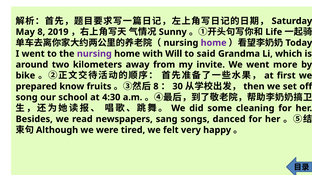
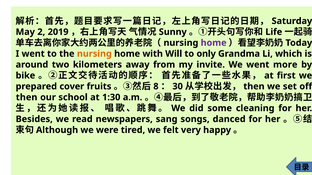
May 8: 8 -> 2 (41, 32)
nursing colour: purple -> orange (94, 54)
said: said -> only (206, 54)
know: know -> cover (72, 87)
song: song -> then (27, 98)
4:30: 4:30 -> 1:30 (111, 98)
